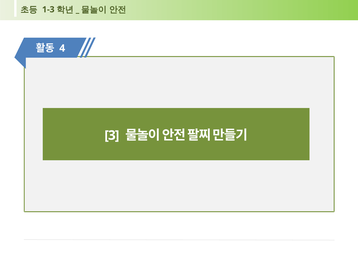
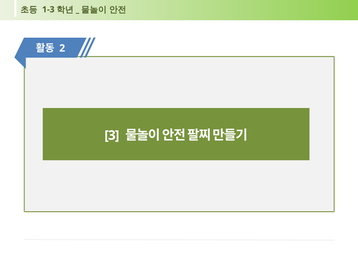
4: 4 -> 2 (62, 48)
